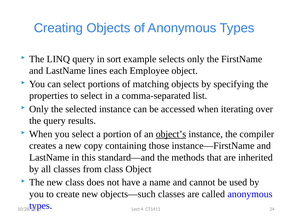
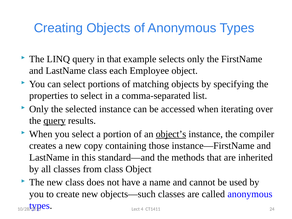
in sort: sort -> that (114, 59)
LastName lines: lines -> class (97, 71)
query underline: none -> present (55, 121)
